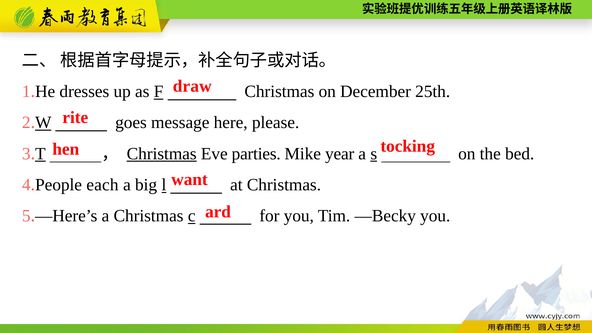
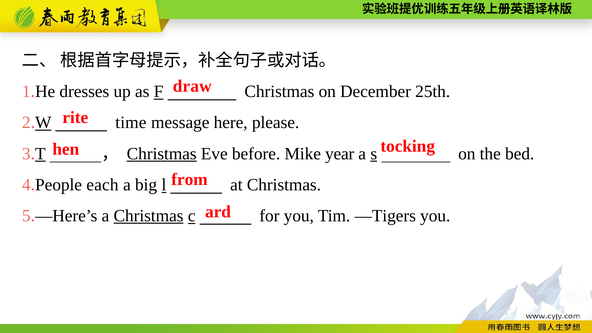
goes: goes -> time (131, 123)
parties: parties -> before (256, 154)
want: want -> from (190, 179)
Christmas underline: none -> present (149, 216)
—Becky: —Becky -> —Tigers (385, 216)
